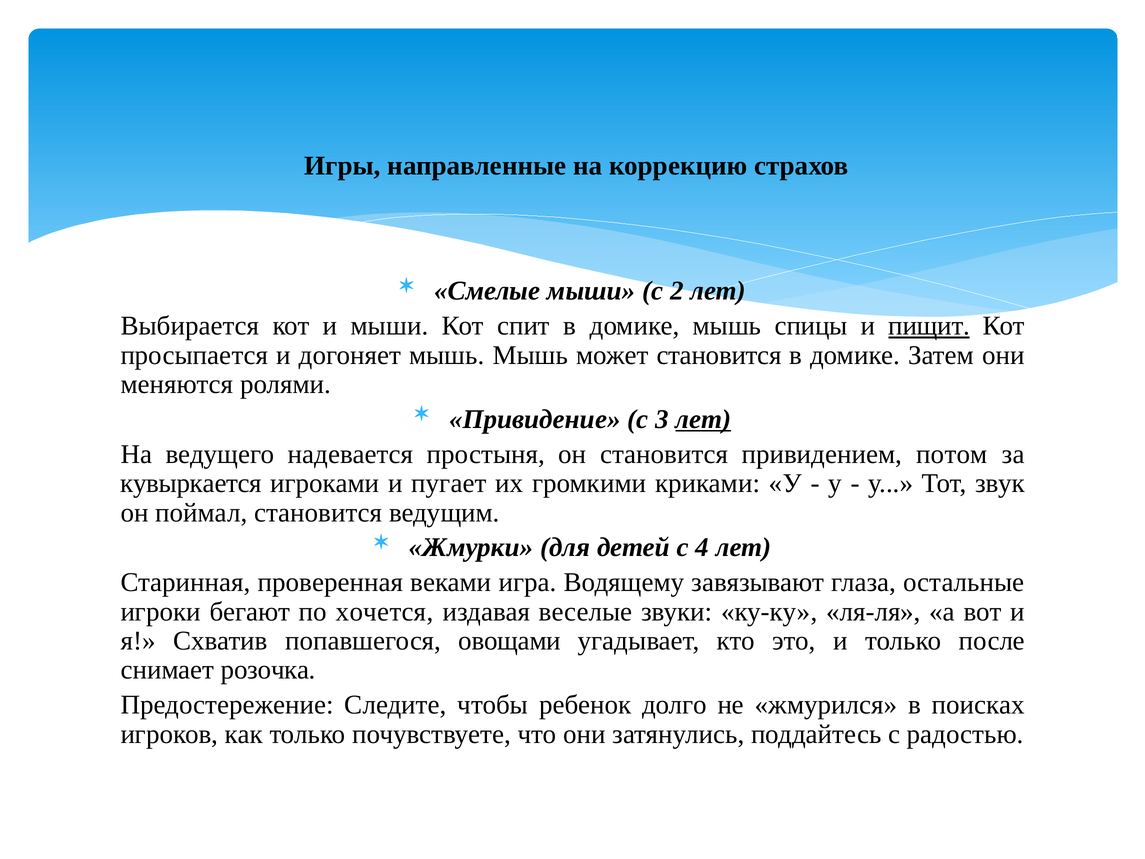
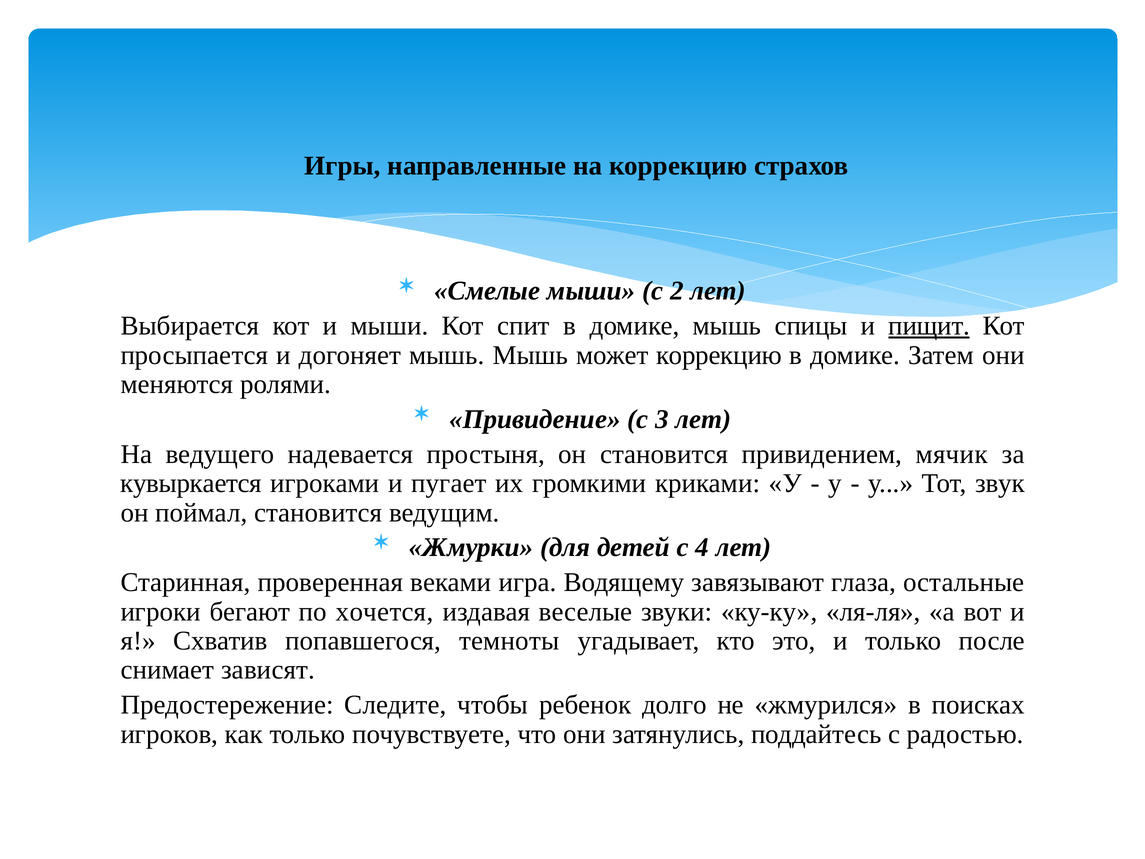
может становится: становится -> коррекцию (719, 355)
лет underline: present -> none (703, 419)
потом: потом -> мячик (952, 454)
овощами: овощами -> темноты (509, 641)
розочка: розочка -> зависят (268, 670)
